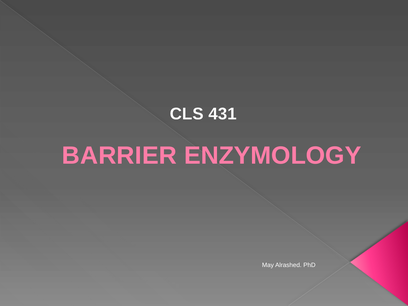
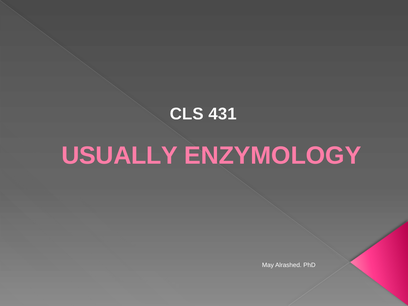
BARRIER: BARRIER -> USUALLY (120, 156)
